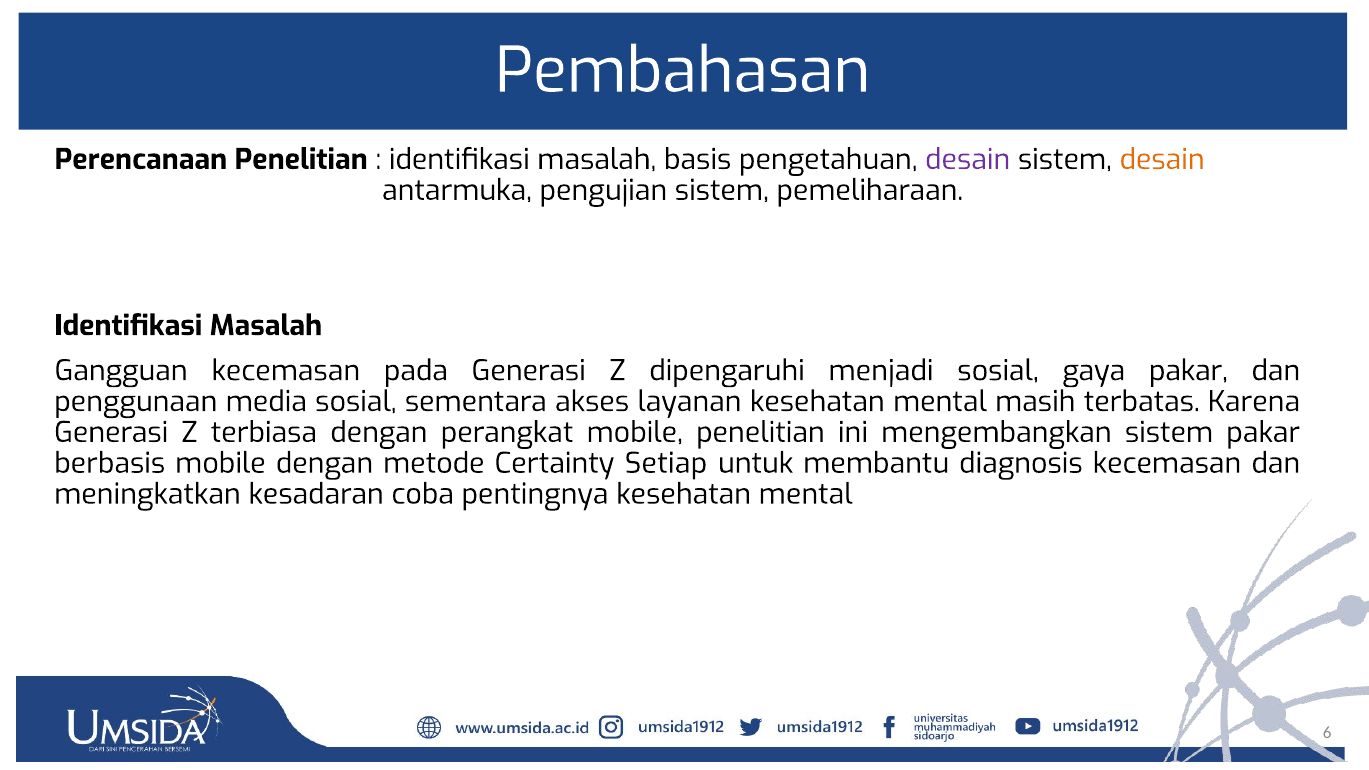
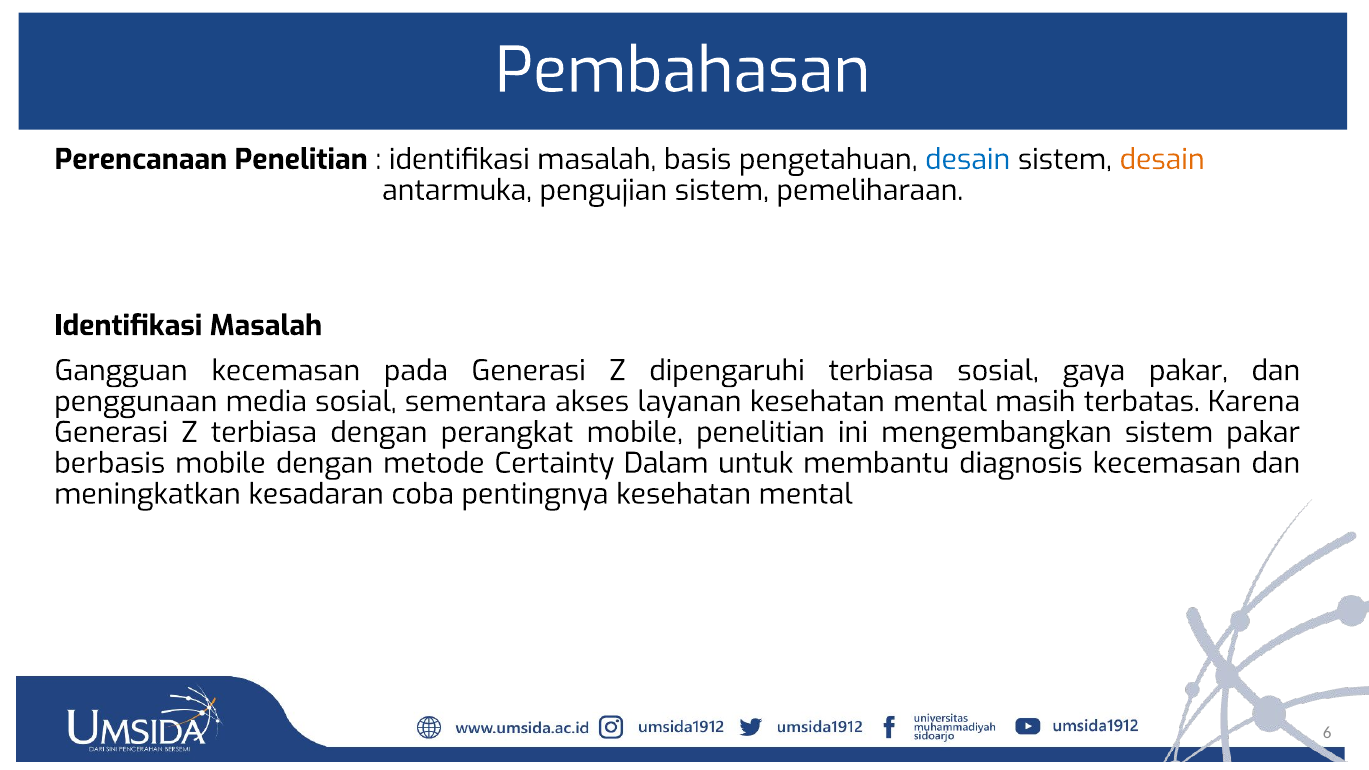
desain colour: purple -> blue (968, 160)
dipengaruhi menjadi: menjadi -> terbiasa (881, 371)
Setiap: Setiap -> Dalam (666, 463)
